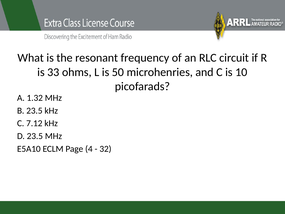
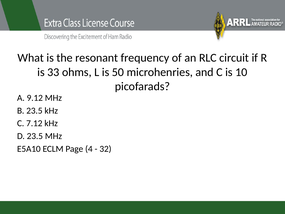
1.32: 1.32 -> 9.12 (35, 98)
